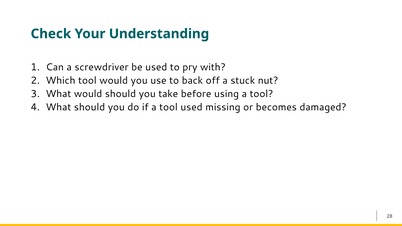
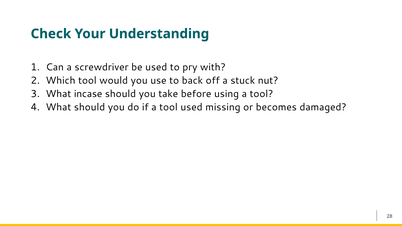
What would: would -> incase (88, 94)
